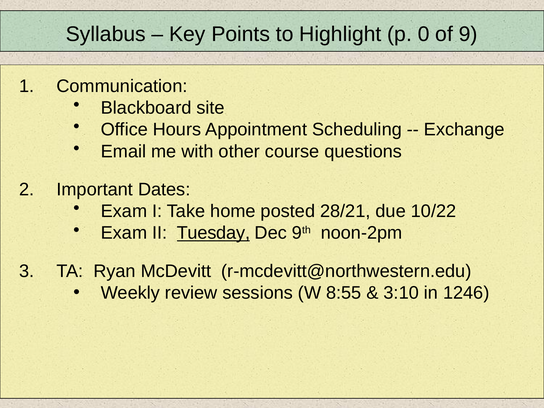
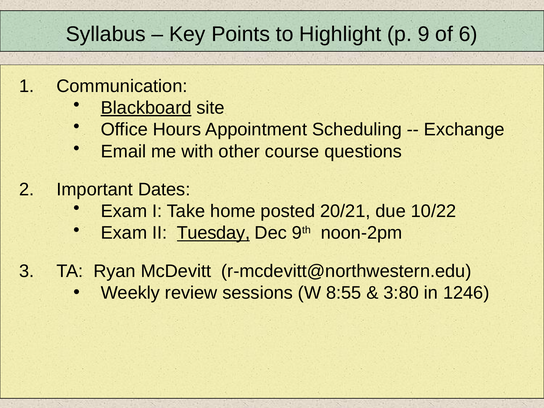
0: 0 -> 9 (424, 34)
9: 9 -> 6 (468, 34)
Blackboard underline: none -> present (146, 108)
28/21: 28/21 -> 20/21 (345, 211)
3:10: 3:10 -> 3:80 (401, 293)
